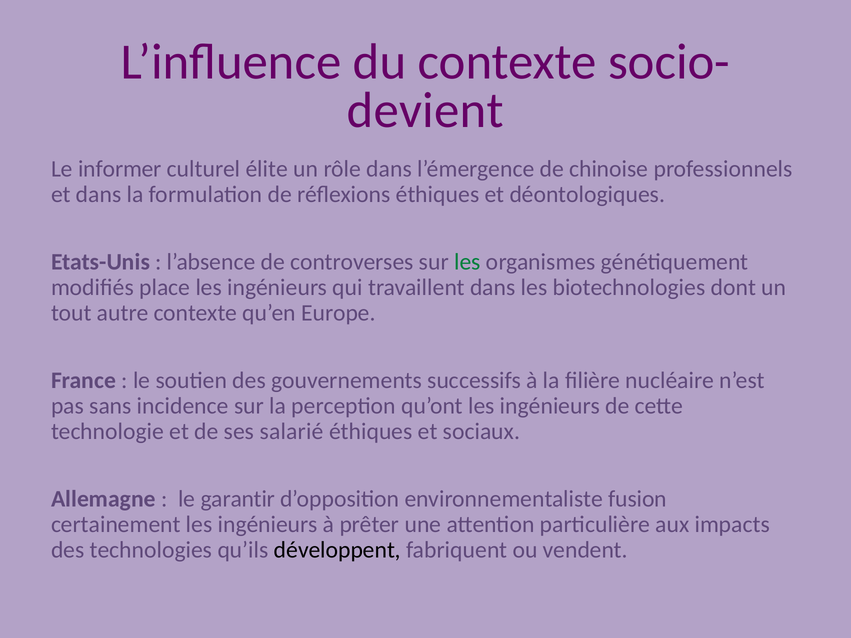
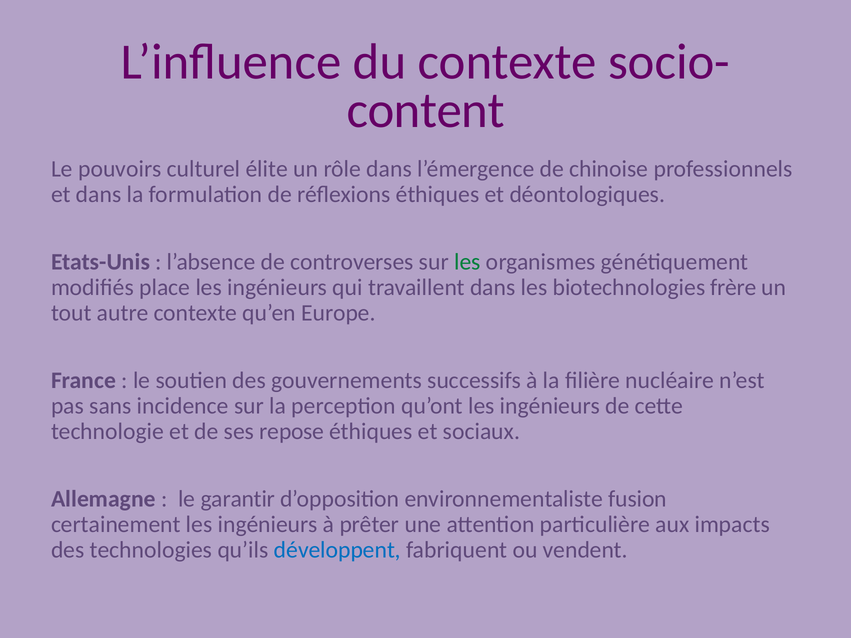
devient: devient -> content (426, 111)
informer: informer -> pouvoirs (120, 169)
dont: dont -> frère (733, 288)
salarié: salarié -> repose (292, 432)
développent colour: black -> blue (337, 550)
